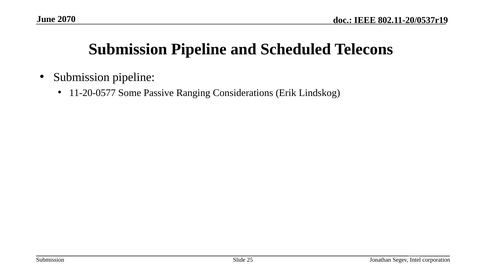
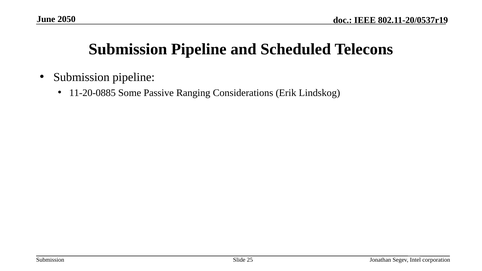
2070: 2070 -> 2050 (67, 19)
11-20-0577: 11-20-0577 -> 11-20-0885 (92, 93)
